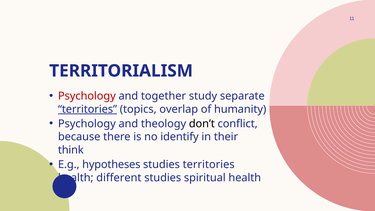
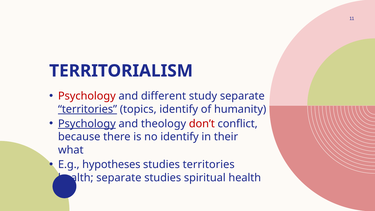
together: together -> different (164, 96)
topics overlap: overlap -> identify (179, 109)
Psychology underline: none -> present (87, 124)
don’t colour: black -> red (202, 124)
think: think -> what (71, 150)
health different: different -> separate (119, 178)
